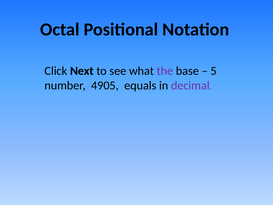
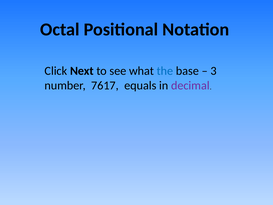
the colour: purple -> blue (165, 71)
5: 5 -> 3 (214, 71)
4905: 4905 -> 7617 (105, 85)
